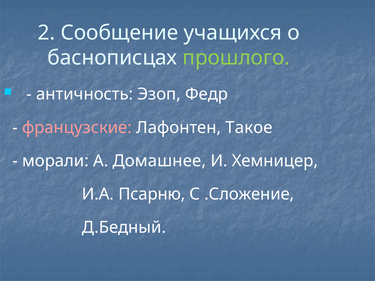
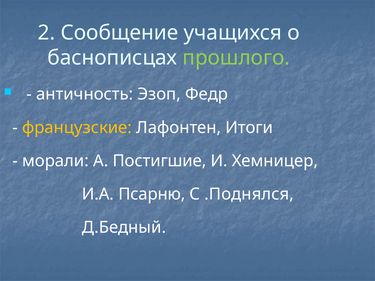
французские colour: pink -> yellow (77, 128)
Такое: Такое -> Итоги (249, 128)
Домашнее: Домашнее -> Постигшие (159, 161)
.Сложение: .Сложение -> .Поднялся (249, 194)
